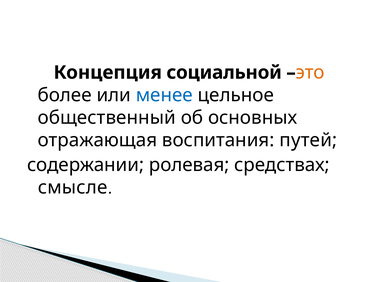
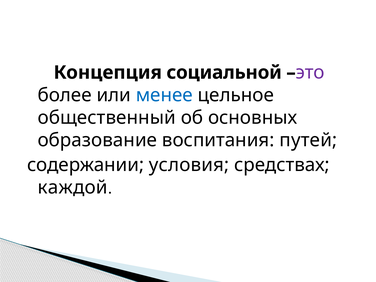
это colour: orange -> purple (310, 73)
отражающая: отражающая -> образование (97, 140)
ролевая: ролевая -> условия (189, 165)
смысле: смысле -> каждой (73, 187)
